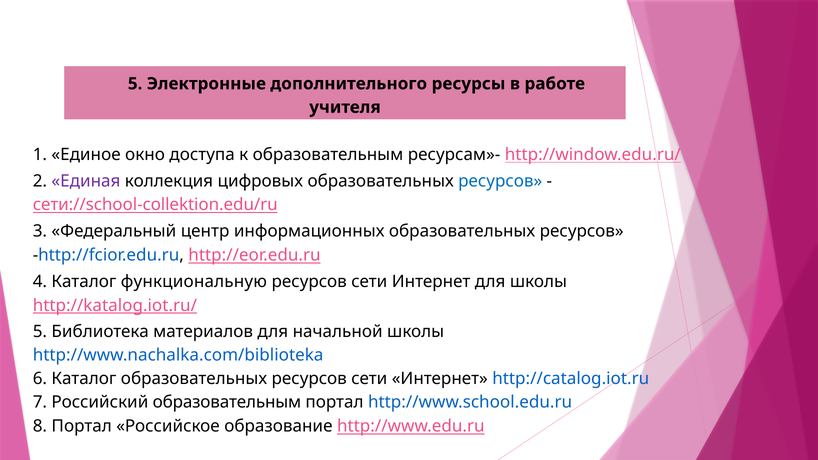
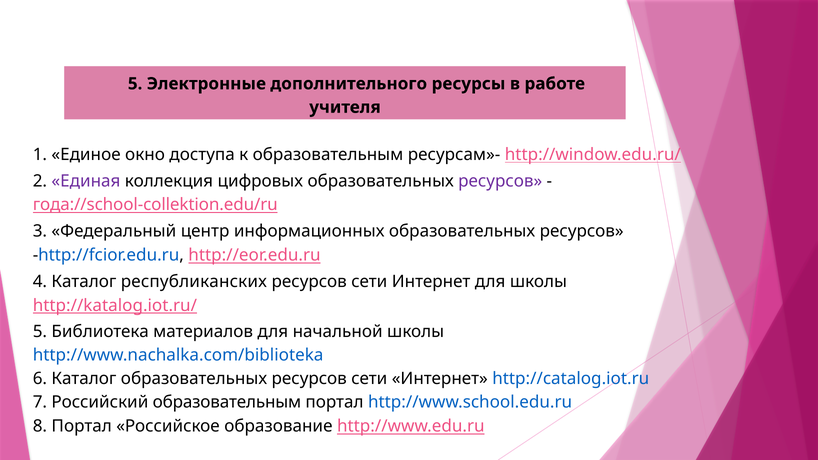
ресурсов colour: blue -> purple (500, 181)
сети://school-collektion.edu/ru: сети://school-collektion.edu/ru -> года://school-collektion.edu/ru (155, 205)
функциональную: функциональную -> республиканских (194, 282)
